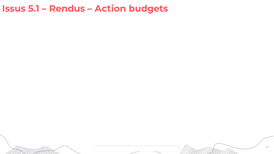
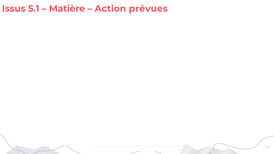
Rendus: Rendus -> Matière (67, 9)
budgets: budgets -> prévues (148, 9)
